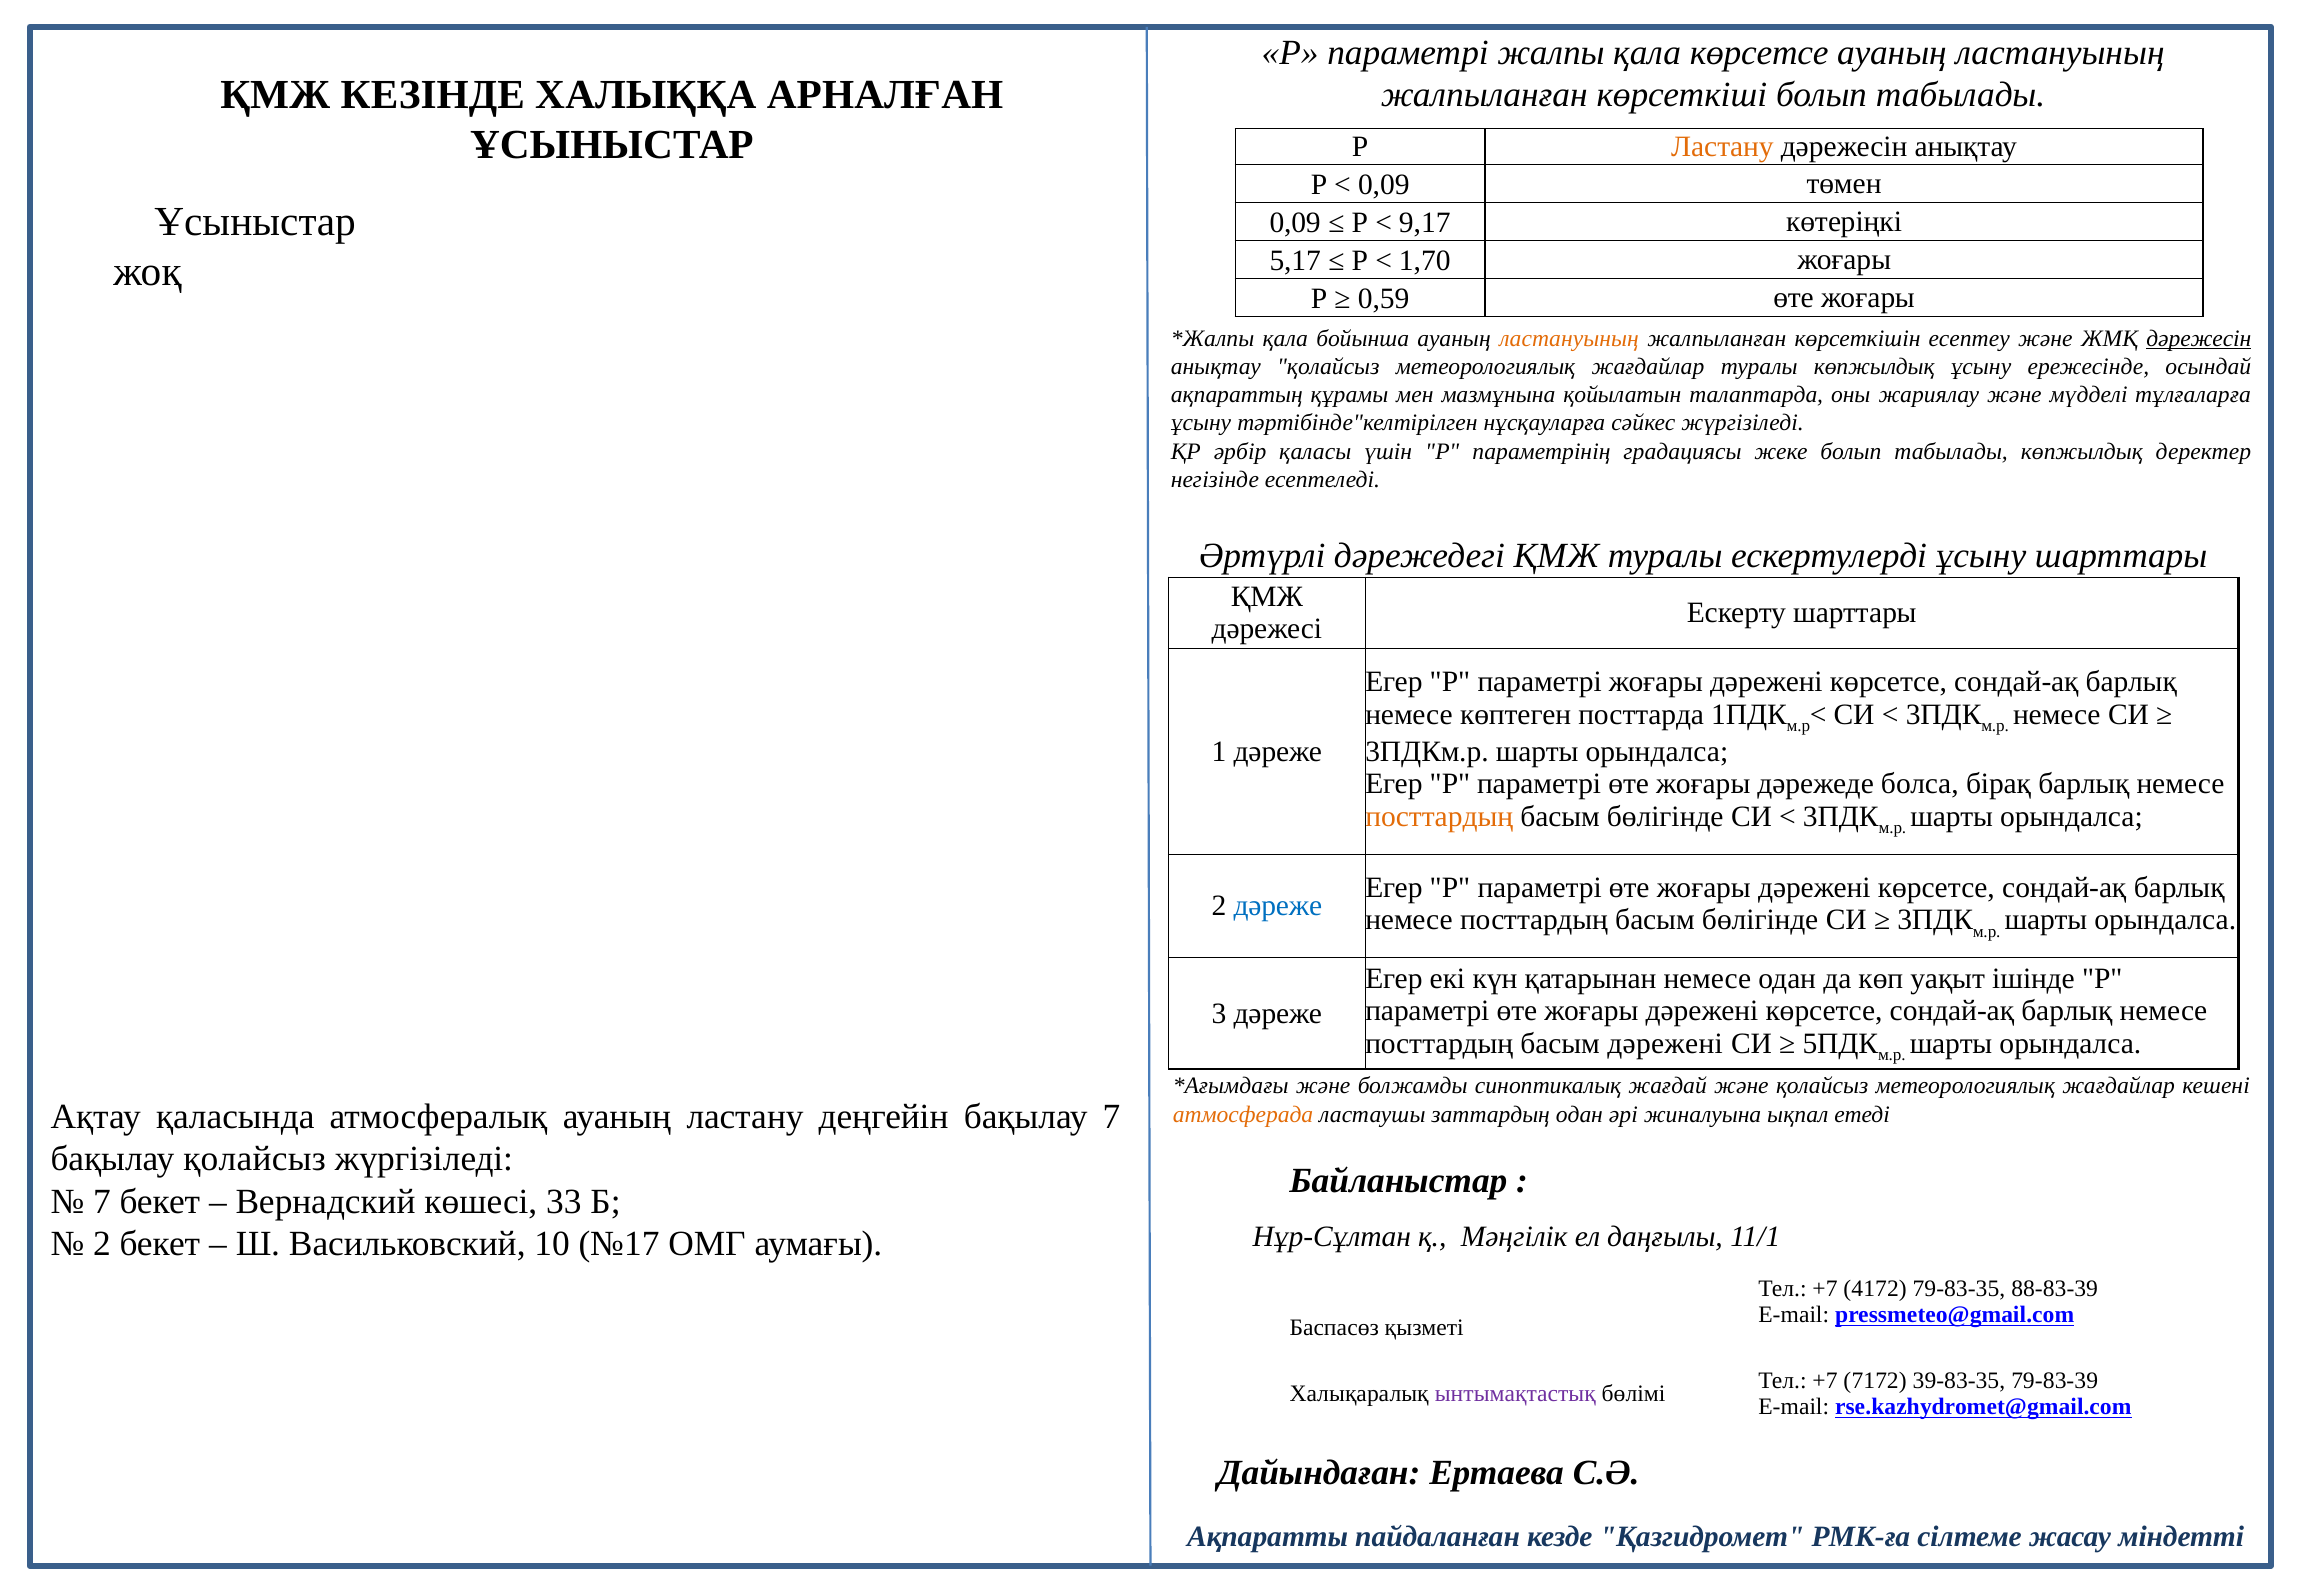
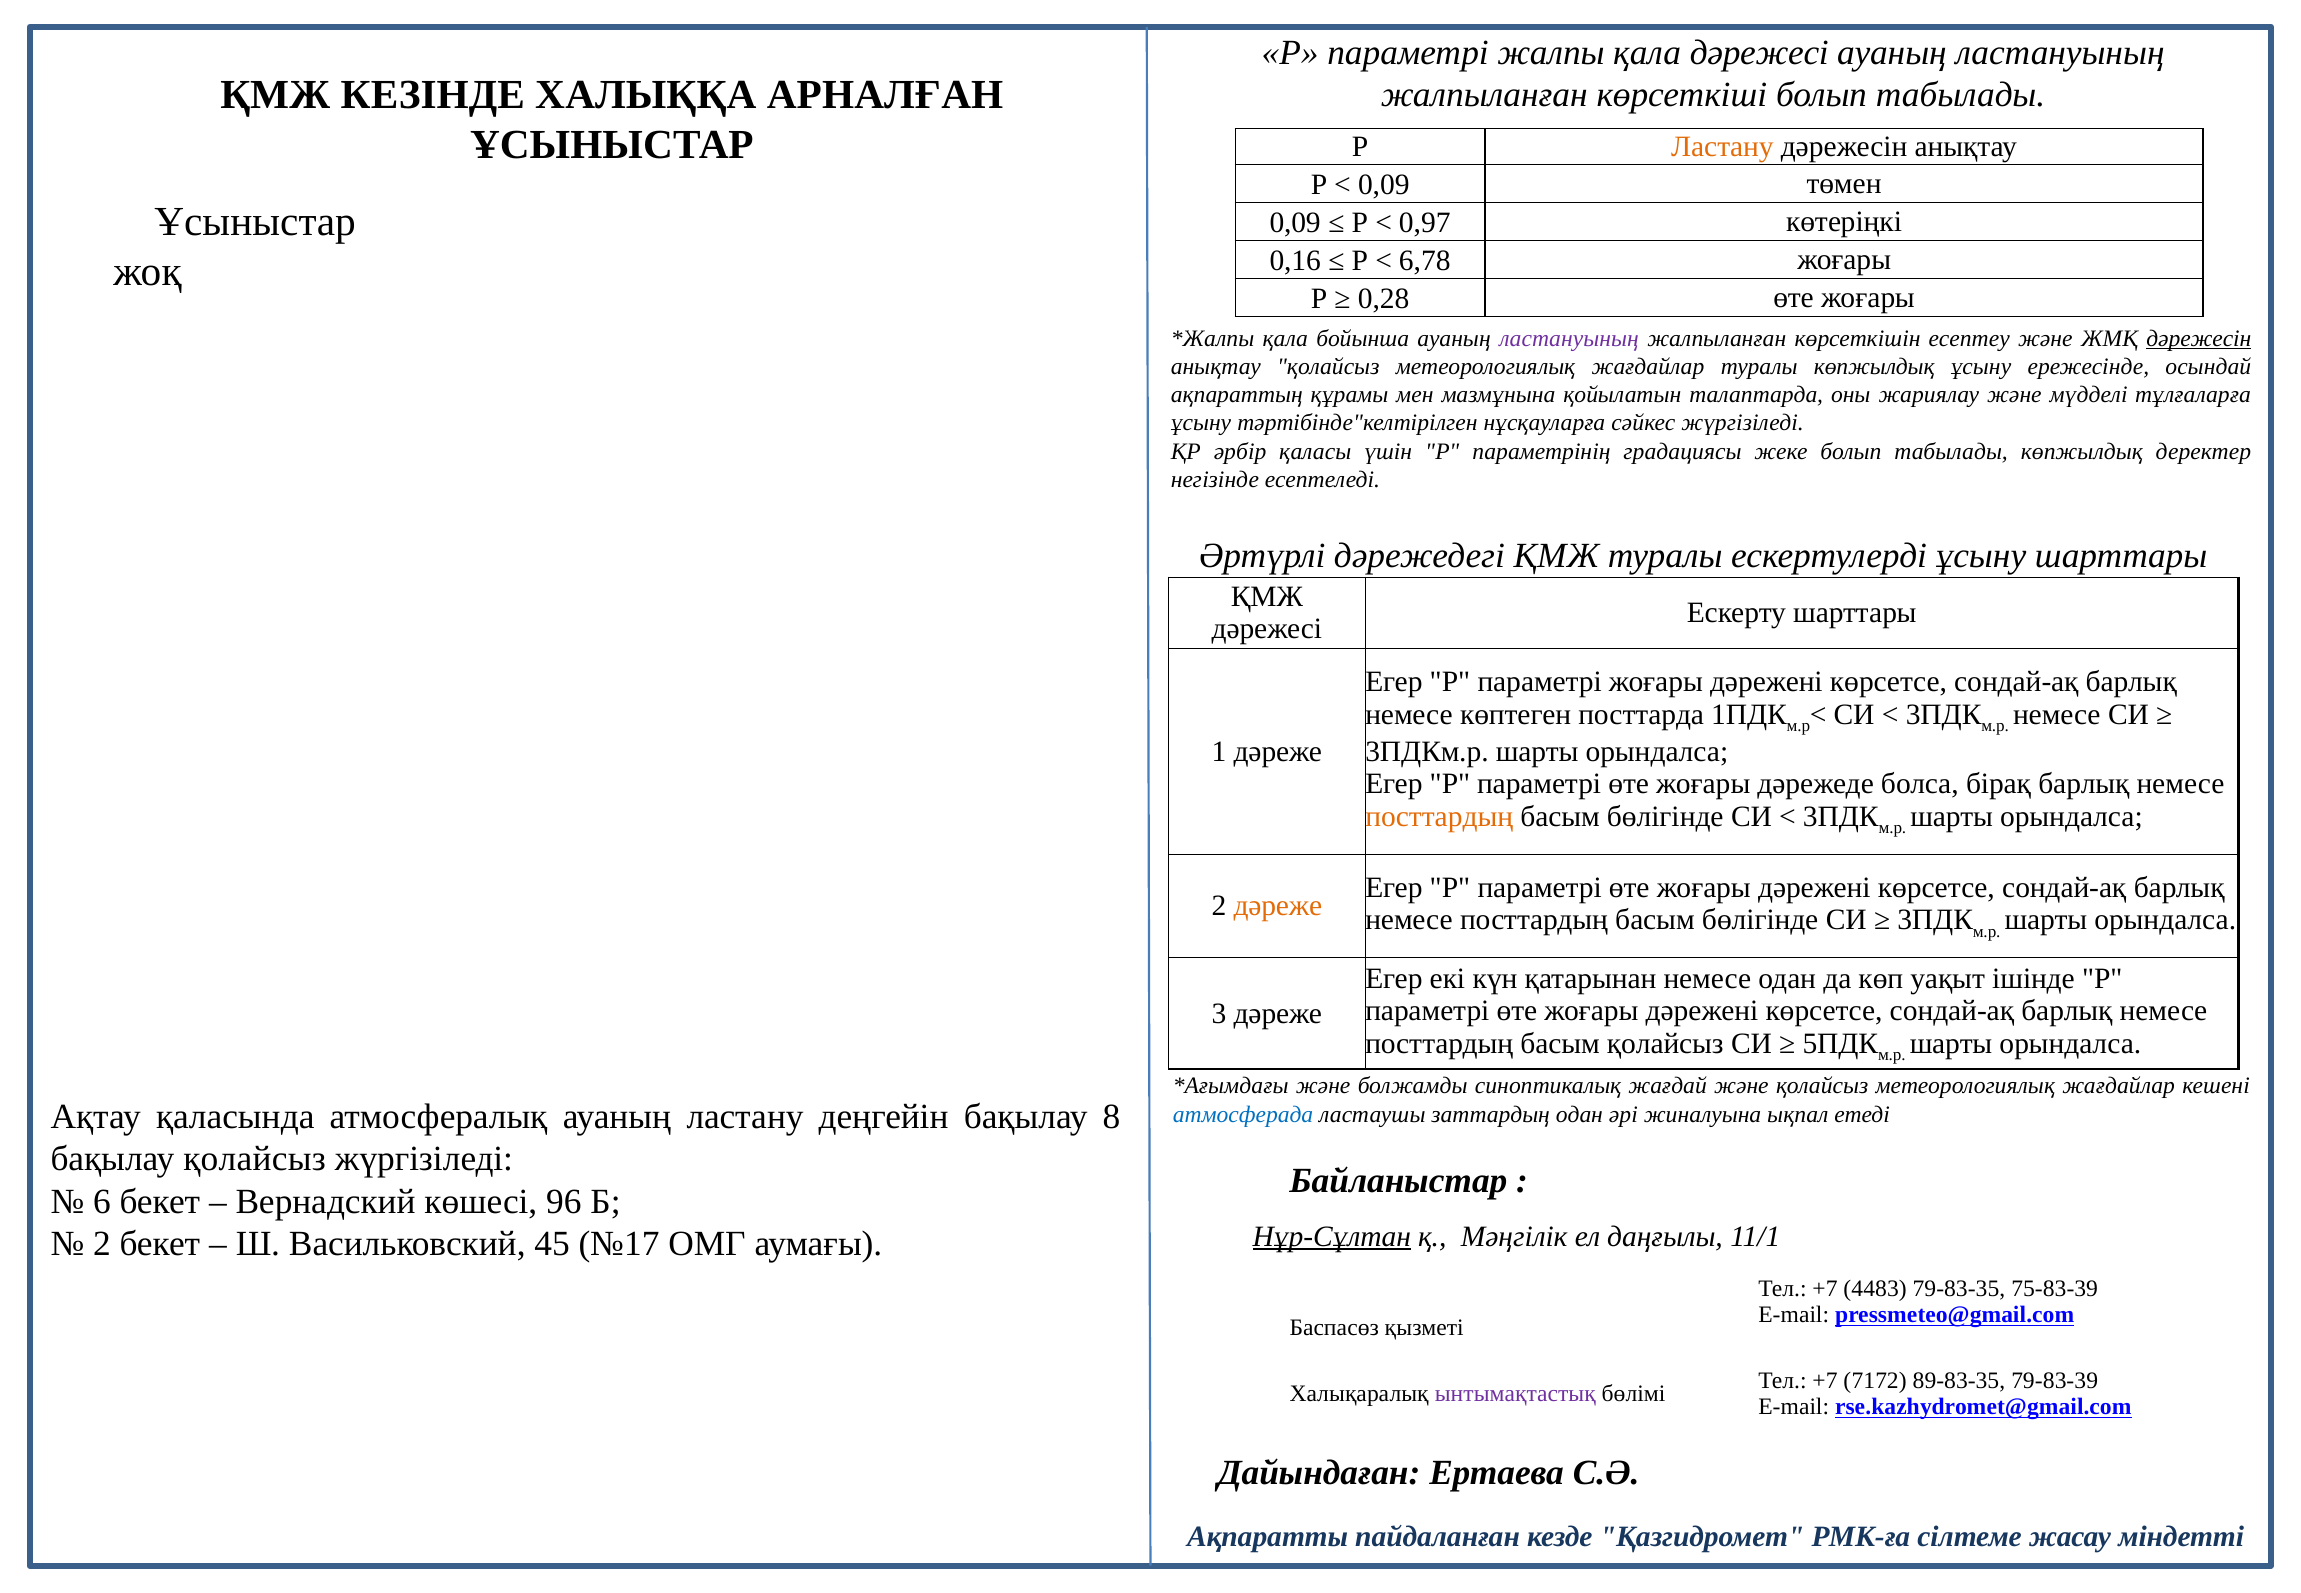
қала көрсетсе: көрсетсе -> дәрежесі (1759, 53)
9,17: 9,17 -> 0,97 (1425, 223)
5,17: 5,17 -> 0,16 (1295, 261)
1,70: 1,70 -> 6,78 (1425, 261)
0,59: 0,59 -> 0,28 (1384, 298)
ластануының colour: orange -> purple (1569, 338)
дәреже colour: blue -> orange (1278, 906)
басым дәрежені: дәрежені -> қолайсыз (1665, 1044)
бақылау 7: 7 -> 8 (1112, 1116)
атмосферада colour: orange -> blue (1243, 1114)
7: 7 -> 6 (102, 1201)
33: 33 -> 96 (564, 1201)
Нұр-Сұлтан underline: none -> present (1332, 1236)
10: 10 -> 45 (552, 1244)
4172: 4172 -> 4483 (1875, 1289)
88-83-39: 88-83-39 -> 75-83-39 (2055, 1289)
39-83-35: 39-83-35 -> 89-83-35 (1959, 1381)
